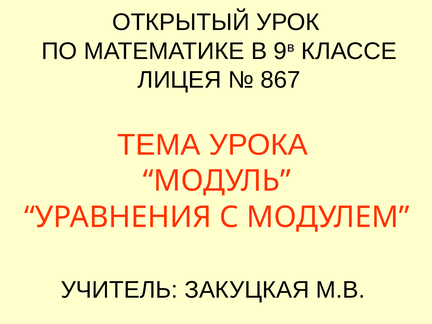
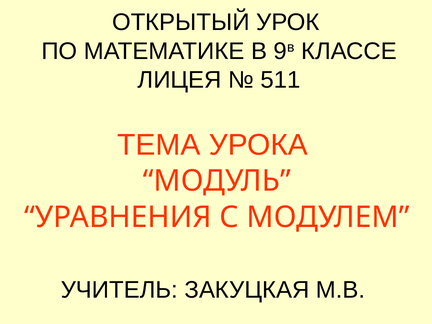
867: 867 -> 511 (281, 80)
